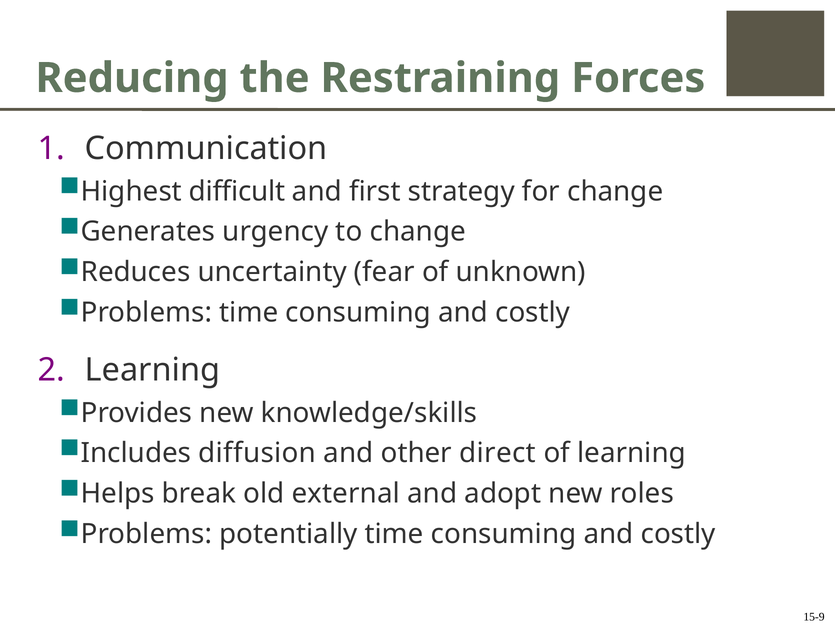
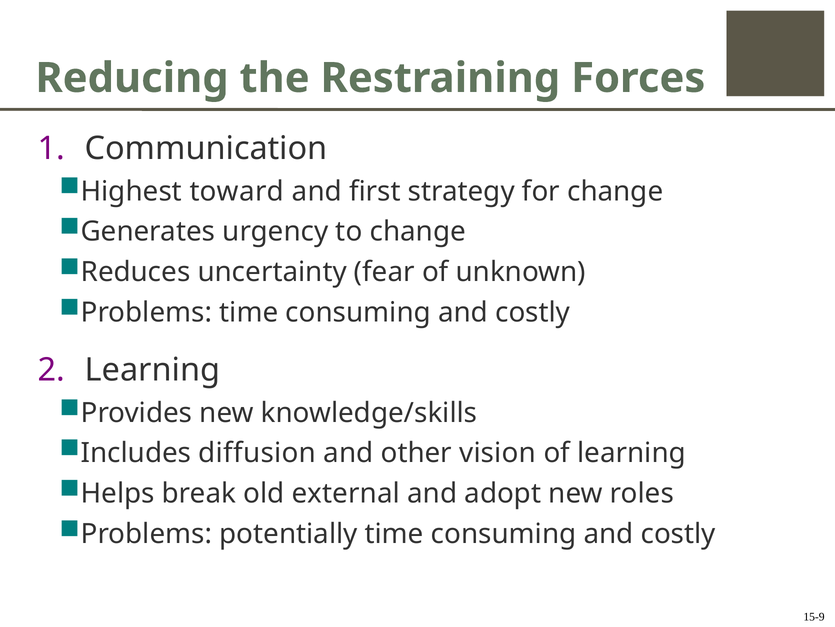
difficult: difficult -> toward (237, 191)
direct: direct -> vision (498, 453)
